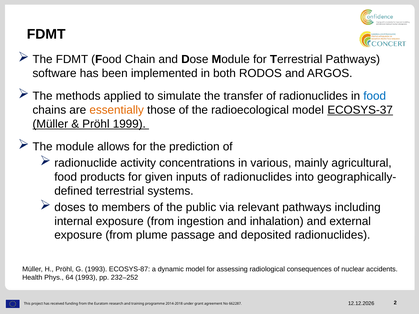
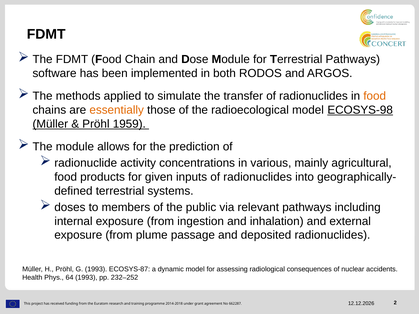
food colour: blue -> orange (375, 96)
ECOSYS-37: ECOSYS-37 -> ECOSYS-98 (360, 110)
1999: 1999 -> 1959 (129, 124)
